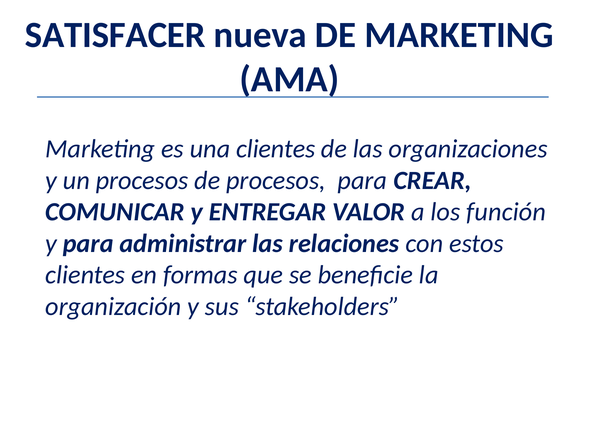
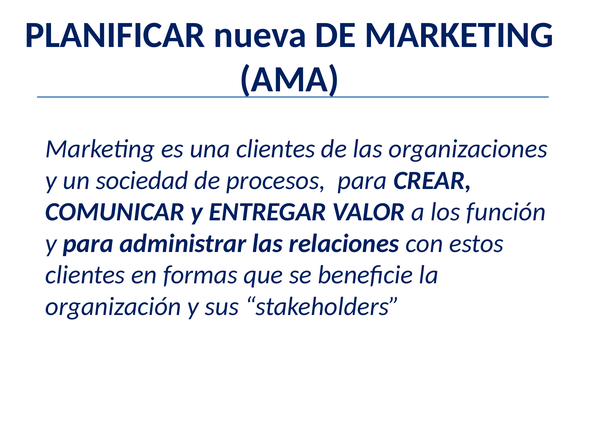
SATISFACER: SATISFACER -> PLANIFICAR (115, 35)
un procesos: procesos -> sociedad (142, 180)
